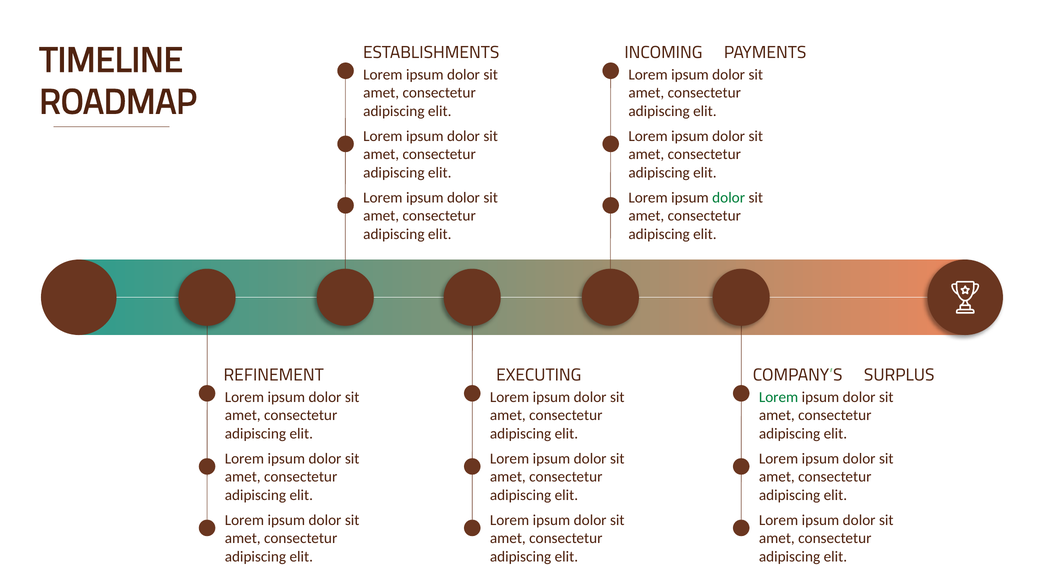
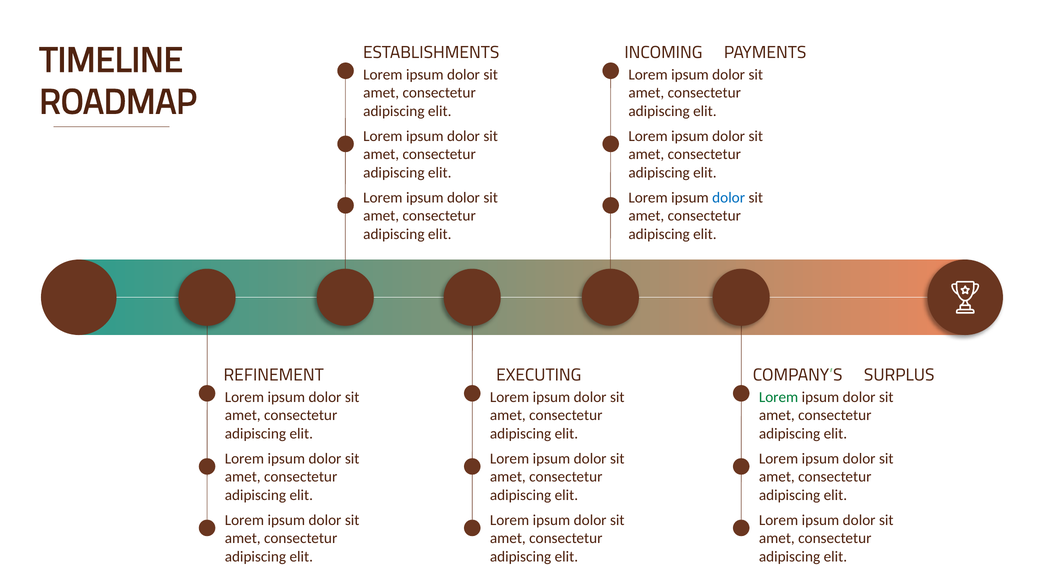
dolor colour: green -> blue (729, 198)
